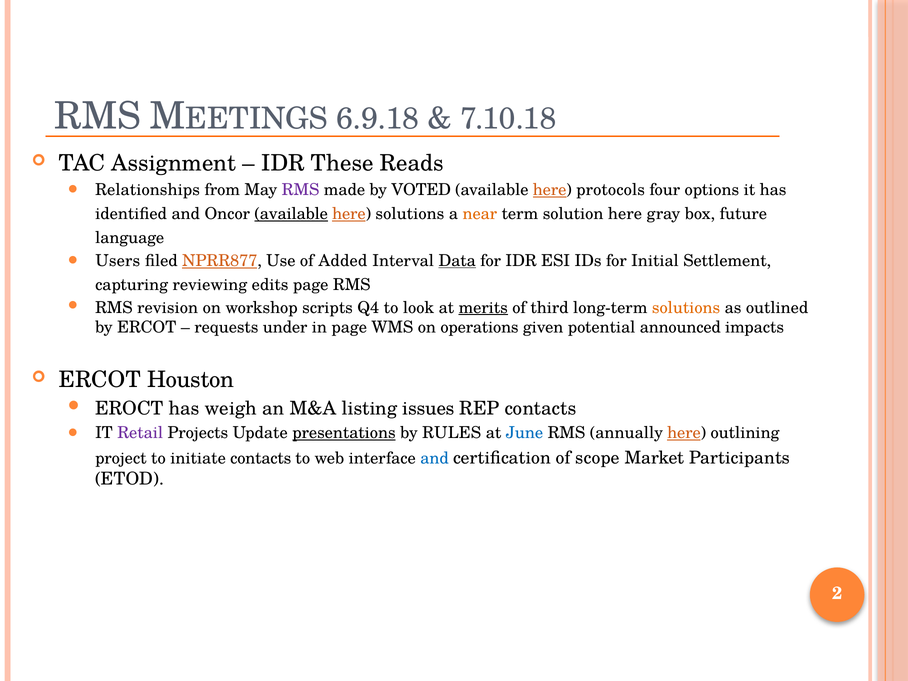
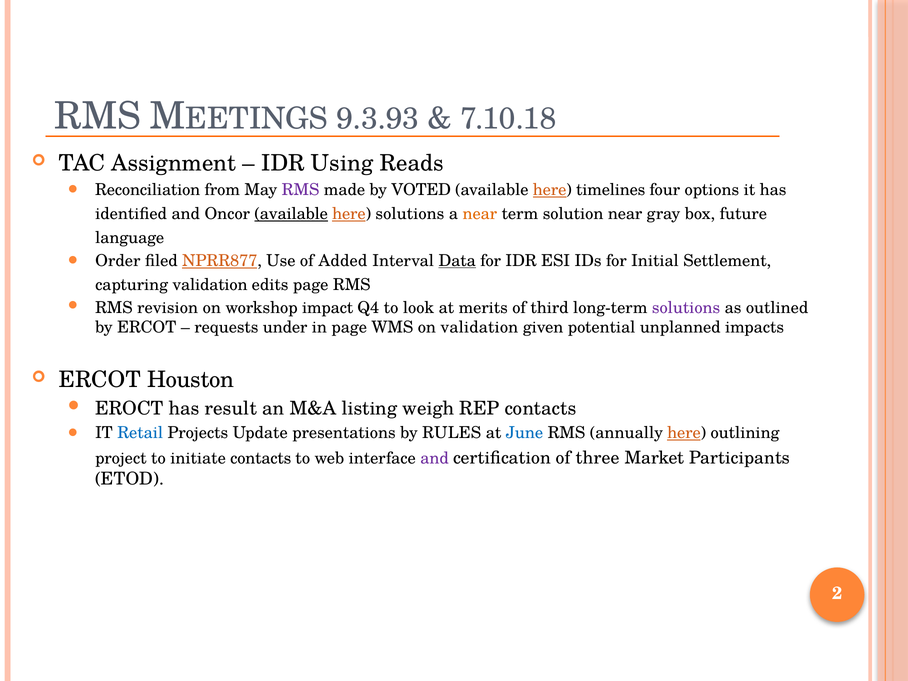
6.9.18: 6.9.18 -> 9.3.93 (378, 119)
These: These -> Using (342, 163)
Relationships: Relationships -> Reconciliation (148, 190)
protocols: protocols -> timelines (611, 190)
solution here: here -> near (625, 214)
Users: Users -> Order (118, 261)
capturing reviewing: reviewing -> validation (210, 285)
scripts: scripts -> impact (328, 308)
merits underline: present -> none (483, 308)
solutions colour: orange -> purple (686, 308)
on operations: operations -> validation (479, 327)
announced: announced -> unplanned (680, 327)
weigh: weigh -> result (231, 408)
issues: issues -> weigh (428, 408)
Retail colour: purple -> blue (140, 433)
presentations underline: present -> none (344, 433)
and colour: blue -> purple (435, 458)
scope: scope -> three (598, 458)
